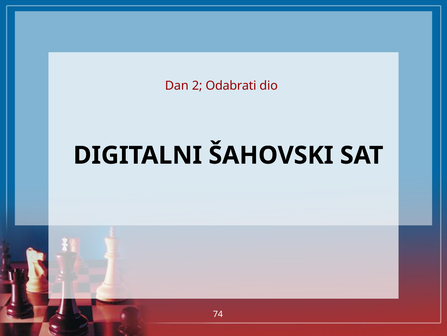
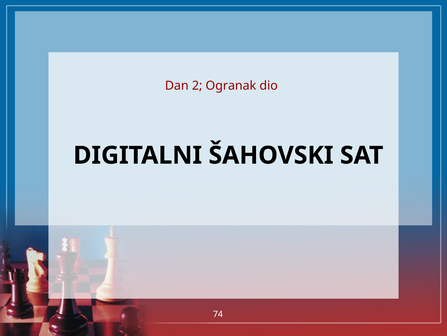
Odabrati: Odabrati -> Ogranak (231, 85)
